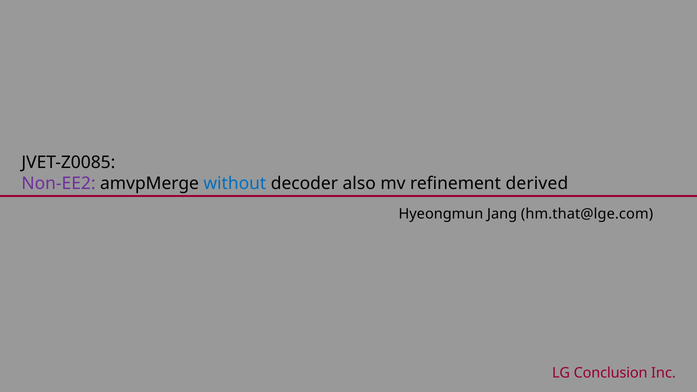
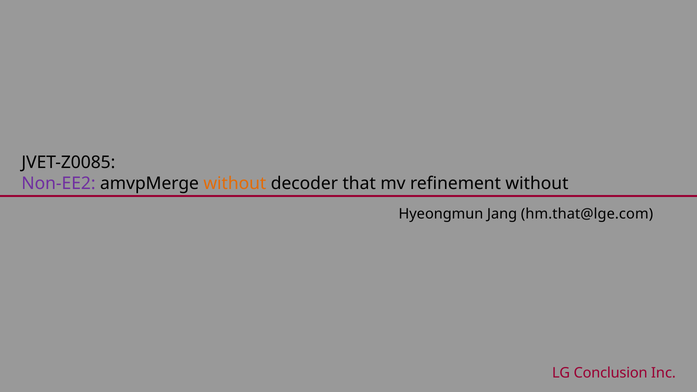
without colour: blue -> orange (235, 184)
also: also -> that (359, 184)
refinement derived: derived -> without (537, 184)
